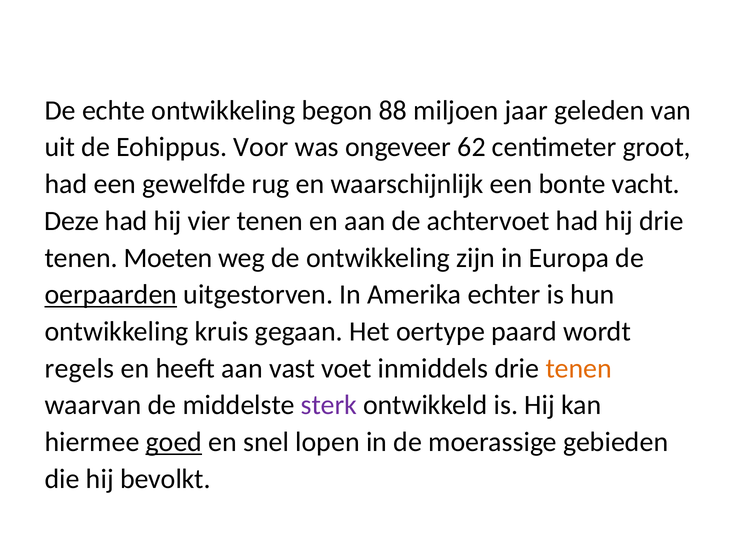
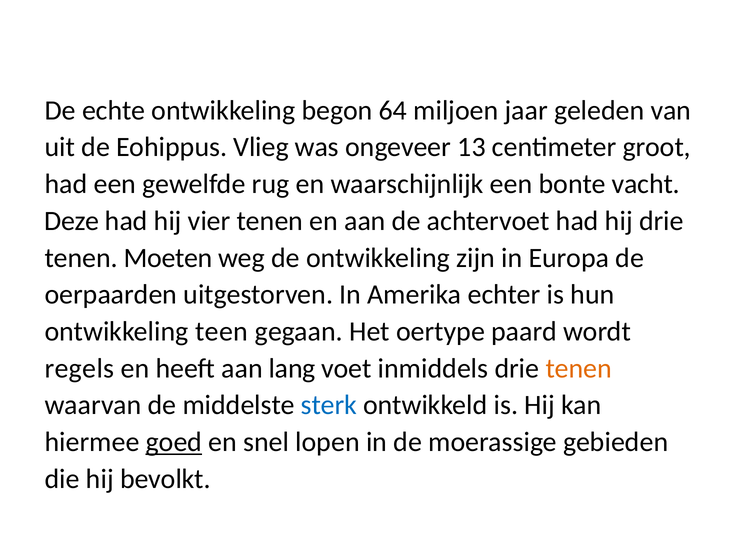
88: 88 -> 64 (393, 110)
Voor: Voor -> Vlieg (261, 147)
62: 62 -> 13 (472, 147)
oerpaarden underline: present -> none (111, 295)
kruis: kruis -> teen (222, 331)
vast: vast -> lang (292, 368)
sterk colour: purple -> blue (329, 405)
